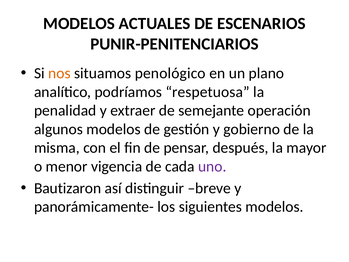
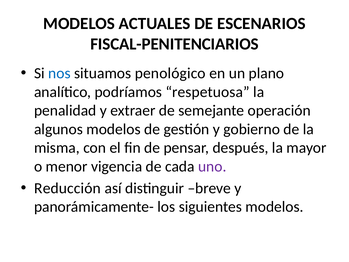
PUNIR-PENITENCIARIOS: PUNIR-PENITENCIARIOS -> FISCAL-PENITENCIARIOS (174, 44)
nos colour: orange -> blue (59, 73)
Bautizaron: Bautizaron -> Reducción (67, 188)
